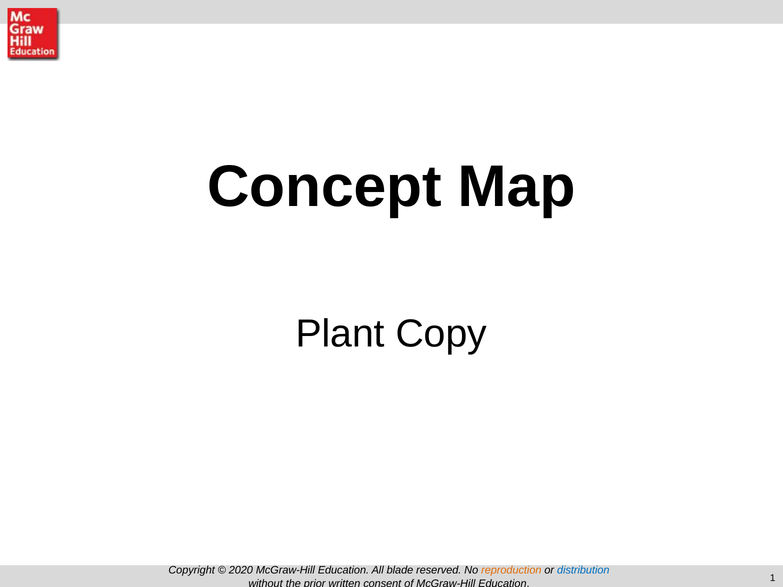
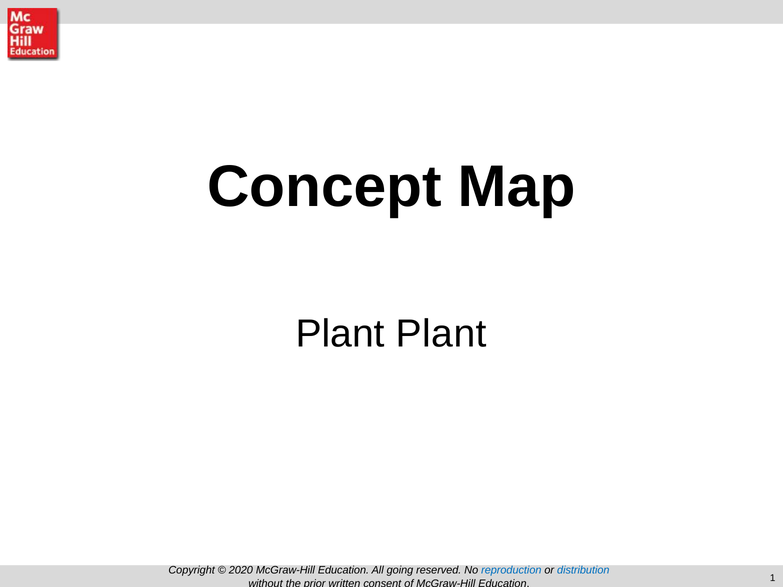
Plant Copy: Copy -> Plant (441, 334)
blade: blade -> going (400, 571)
reproduction colour: orange -> blue (511, 571)
